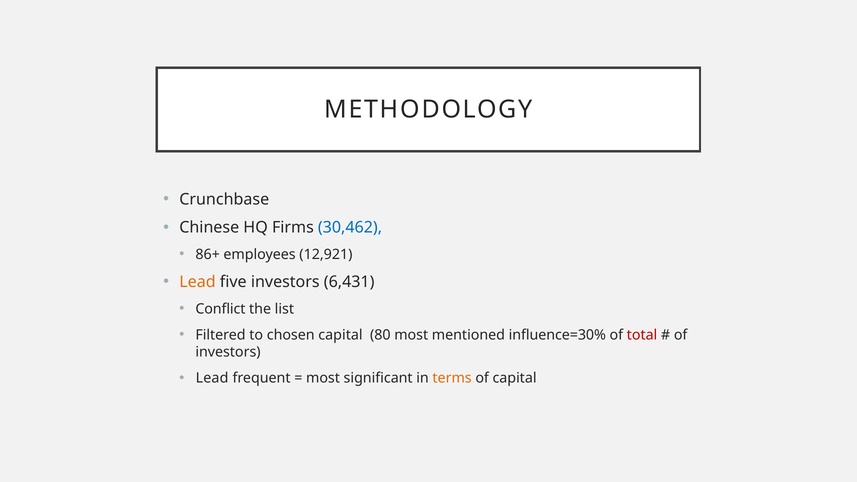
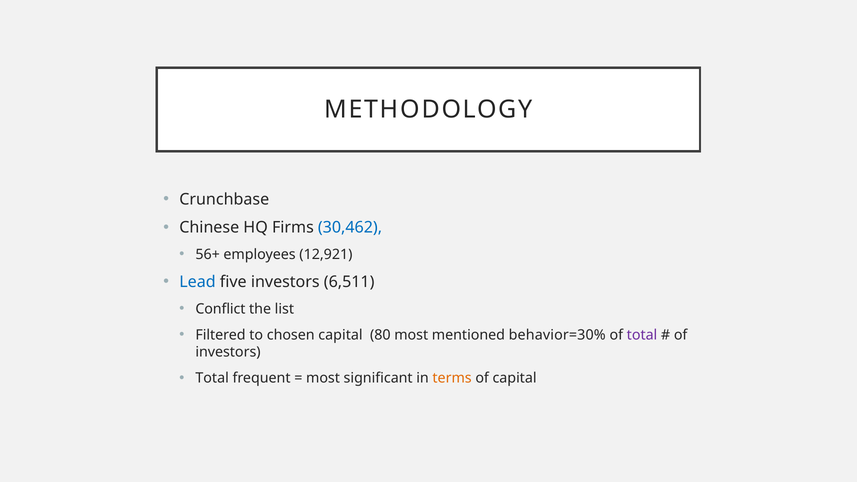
86+: 86+ -> 56+ (208, 255)
Lead colour: orange -> blue (198, 282)
6,431: 6,431 -> 6,511 (349, 282)
influence=30%: influence=30% -> behavior=30% (557, 335)
total colour: red -> purple (642, 335)
Lead: Lead -> Total (212, 378)
